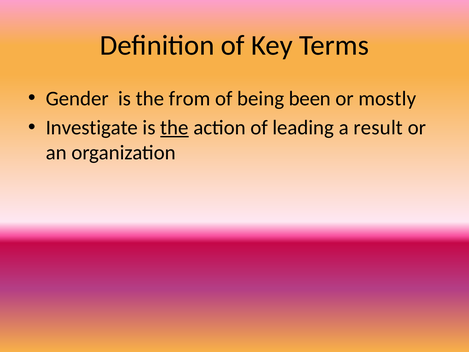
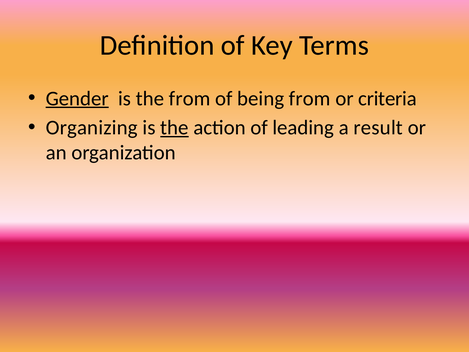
Gender underline: none -> present (77, 98)
being been: been -> from (310, 98)
mostly: mostly -> criteria (387, 98)
Investigate: Investigate -> Organizing (92, 128)
